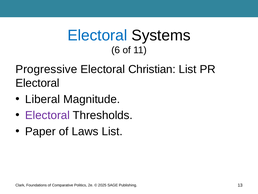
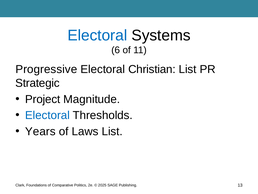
Electoral: Electoral -> Strategic (38, 83)
Liberal: Liberal -> Project (43, 99)
Electoral colour: purple -> blue (47, 115)
Paper: Paper -> Years (40, 131)
